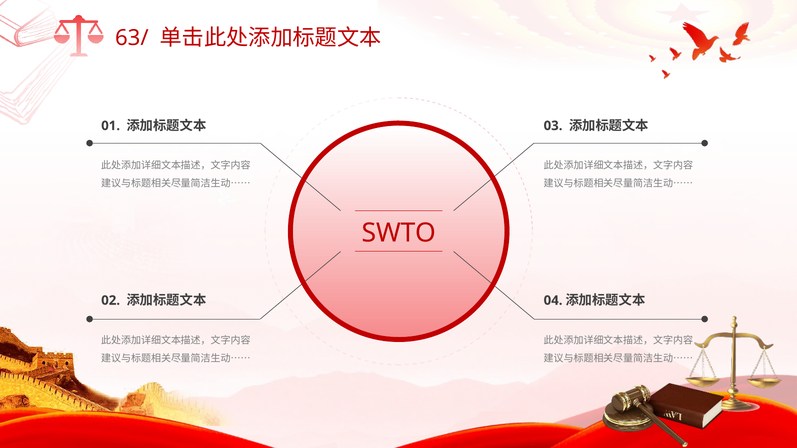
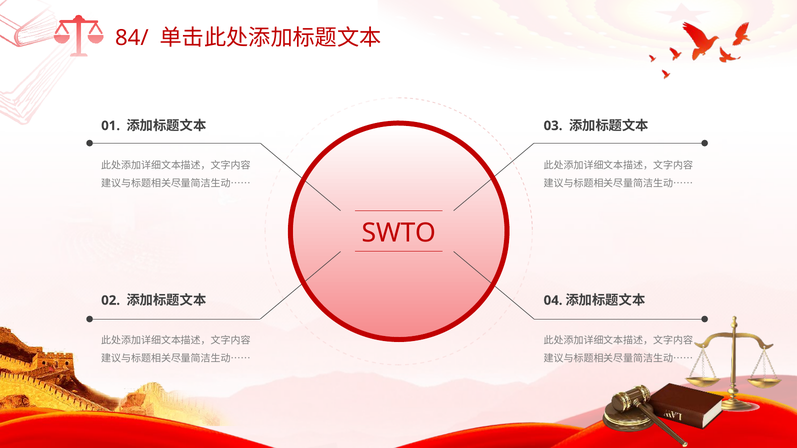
63/: 63/ -> 84/ (132, 38)
